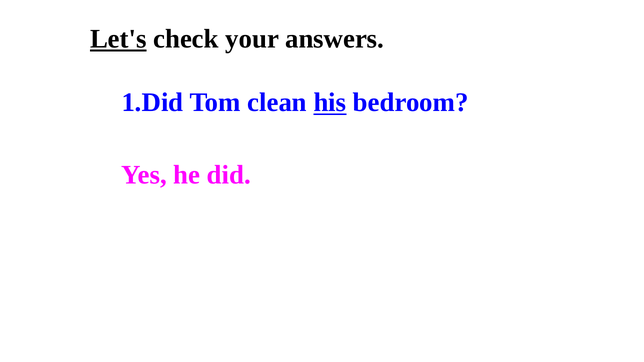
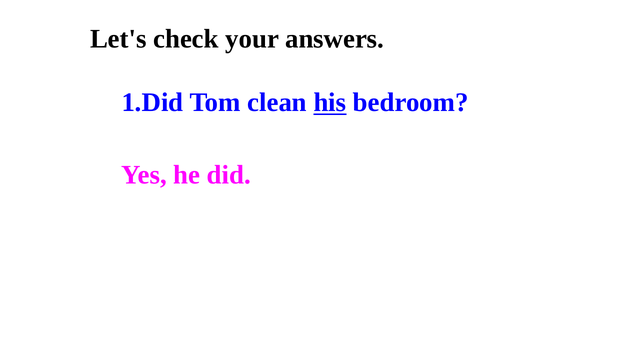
Let's underline: present -> none (118, 39)
